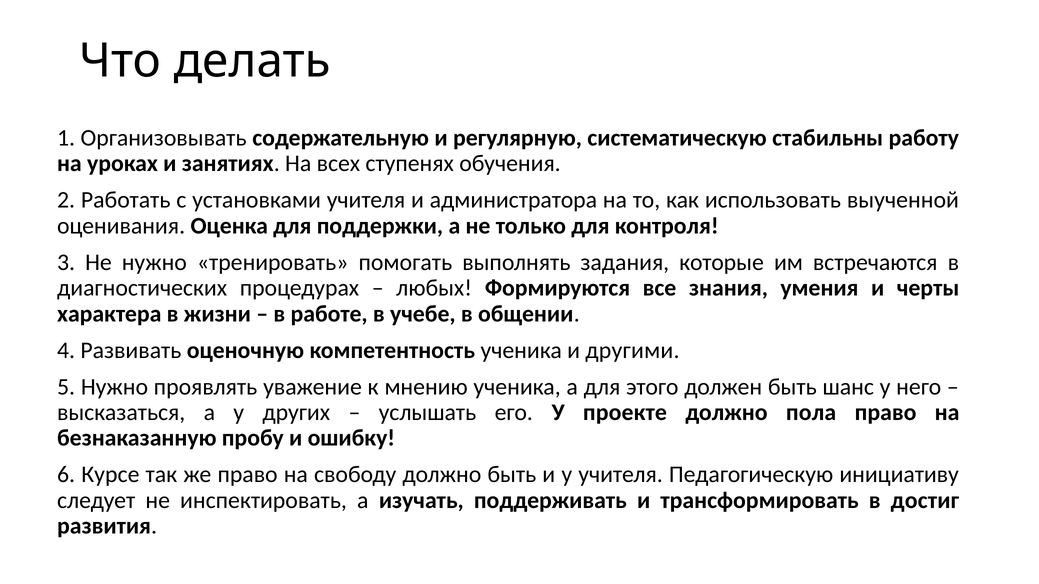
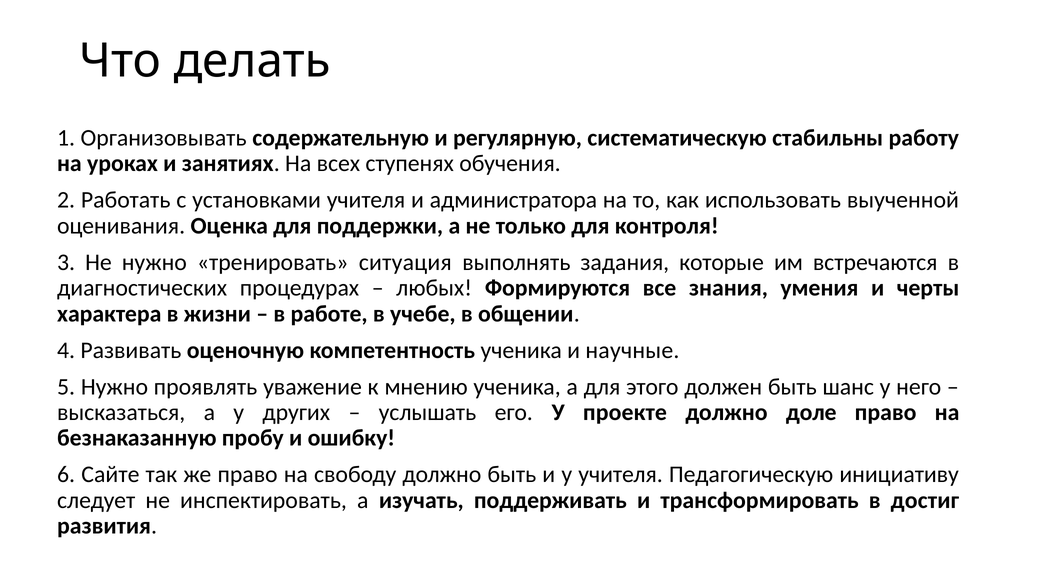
помогать: помогать -> ситуация (405, 262)
другими: другими -> научные (632, 350)
пола: пола -> доле (811, 413)
Курсе: Курсе -> Сайте (110, 475)
